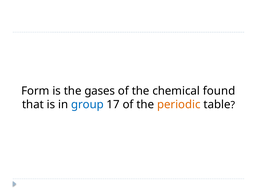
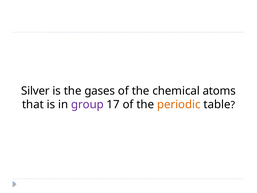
Form: Form -> Silver (35, 91)
found: found -> atoms (219, 91)
group colour: blue -> purple (87, 104)
